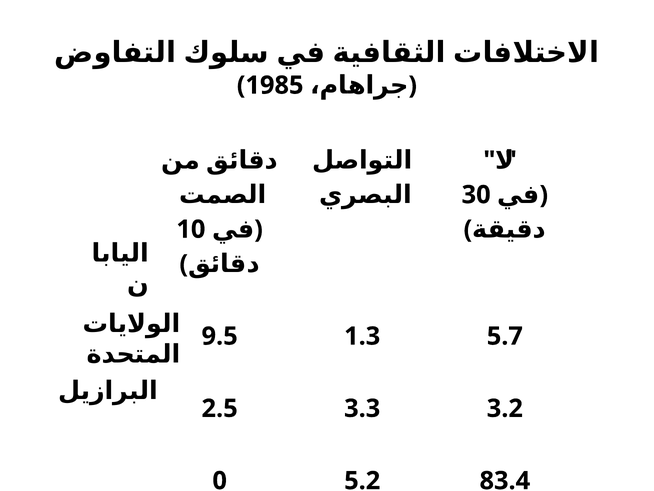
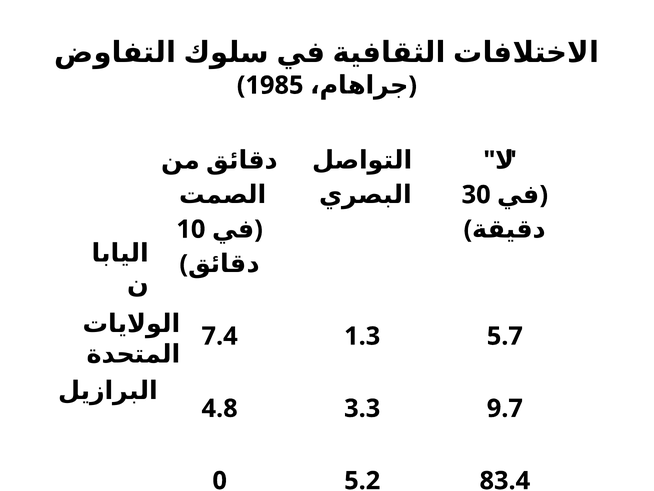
9.5: 9.5 -> 7.4 (220, 336)
2.5: 2.5 -> 4.8 (220, 408)
3.2: 3.2 -> 9.7 (505, 408)
